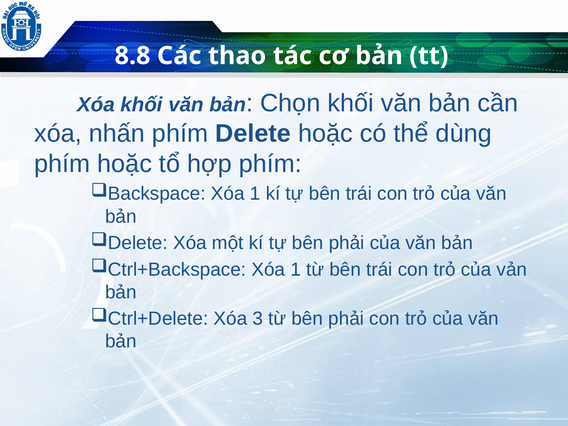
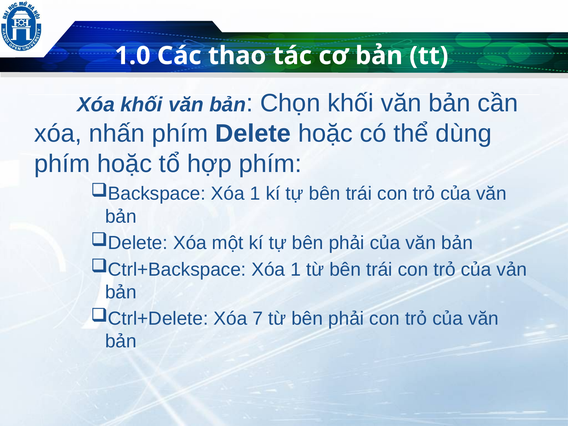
8.8: 8.8 -> 1.0 (133, 56)
3: 3 -> 7 (258, 319)
